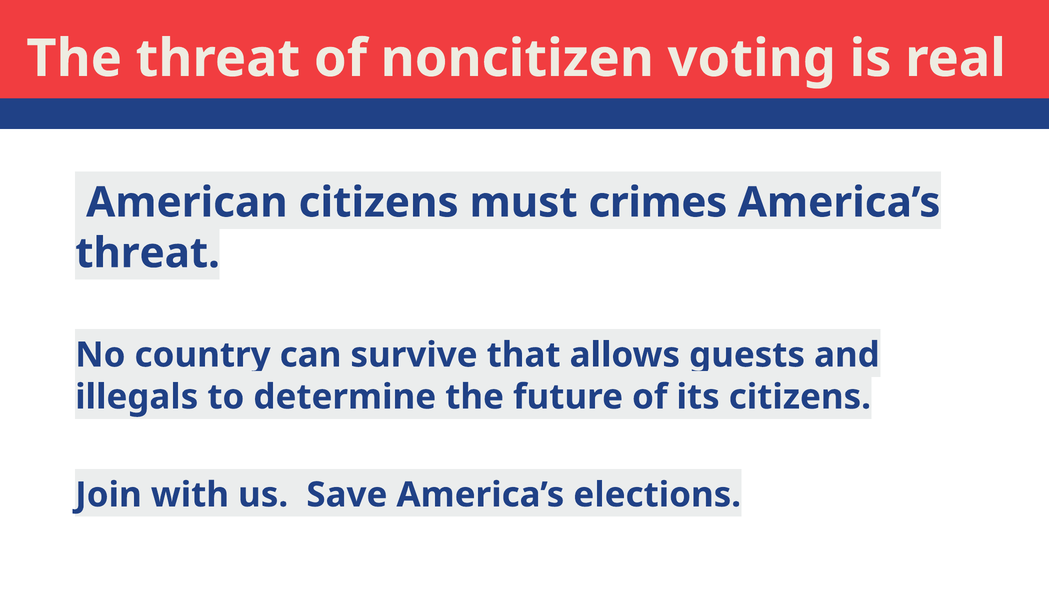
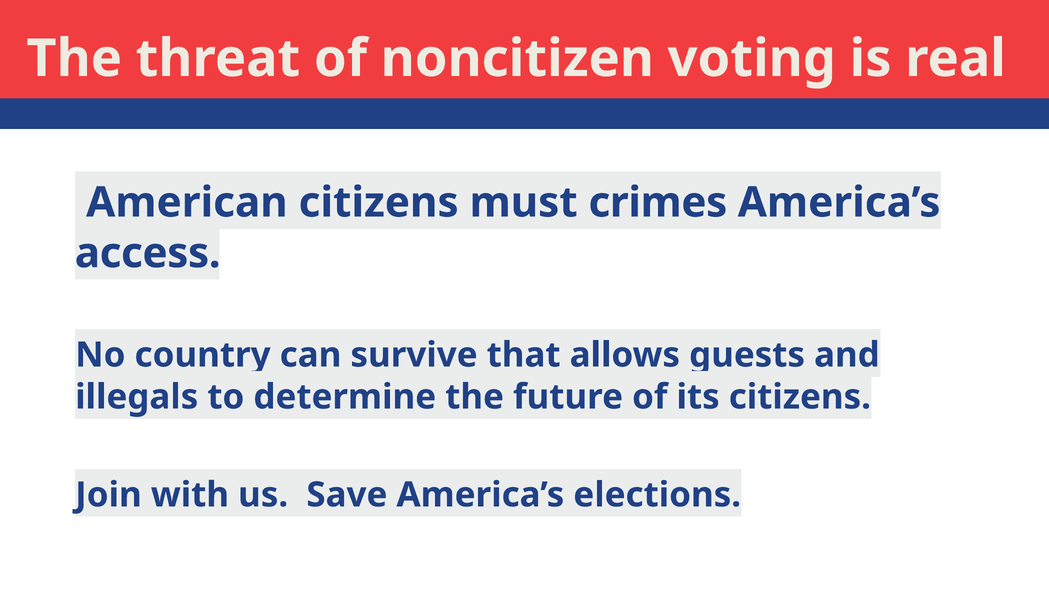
threat: threat -> access (148, 253)
